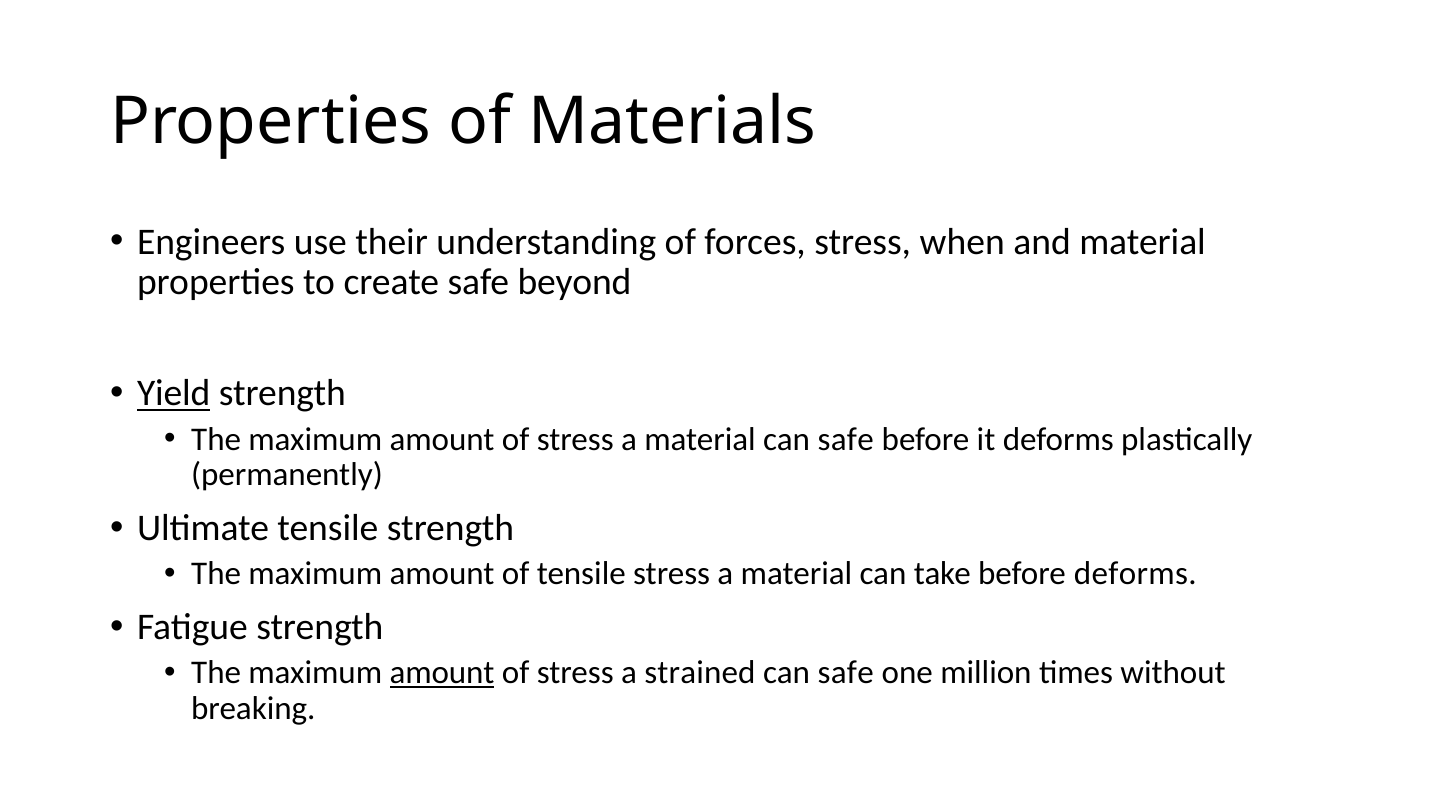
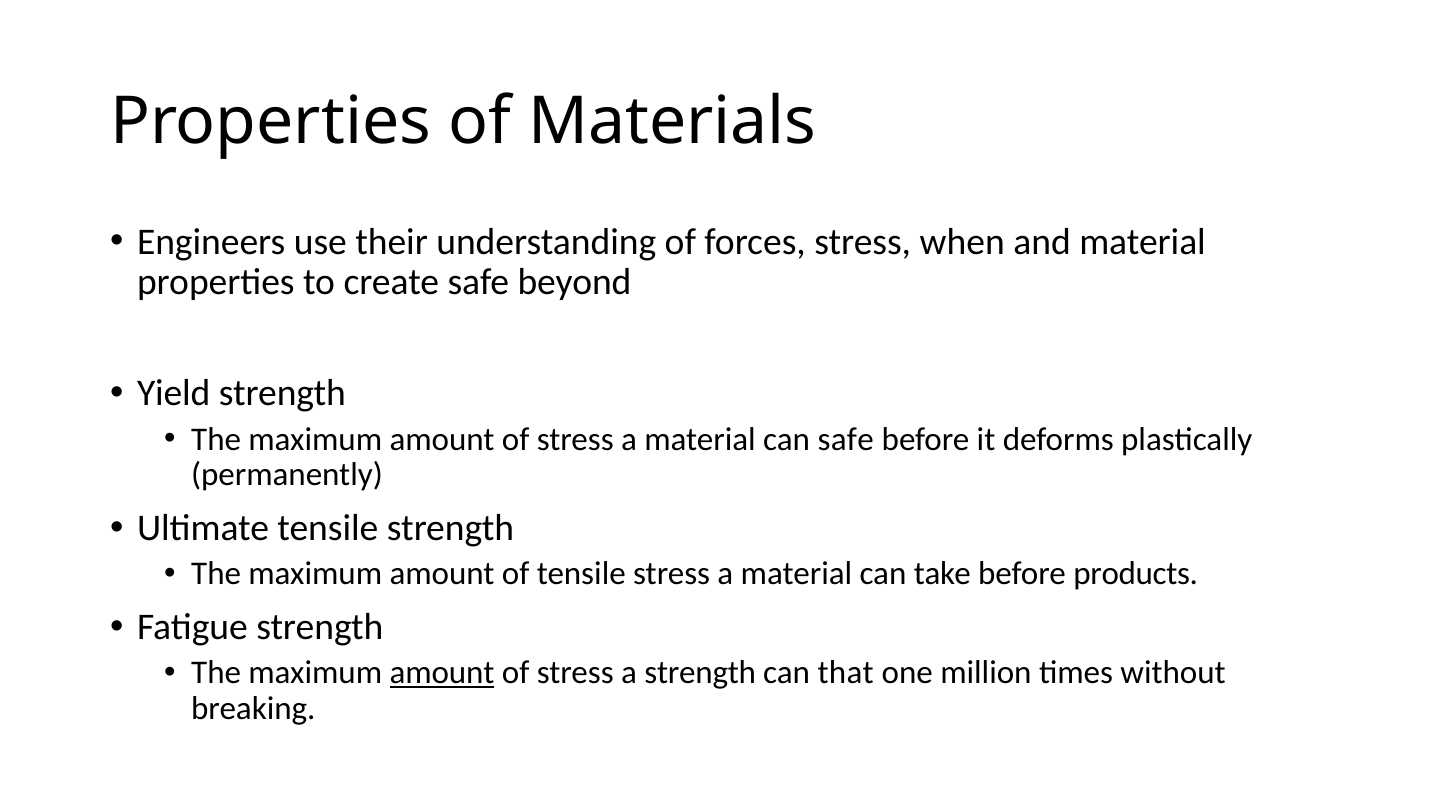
Yield underline: present -> none (174, 393)
before deforms: deforms -> products (1136, 573)
a strained: strained -> strength (700, 672)
safe: safe -> that (846, 672)
